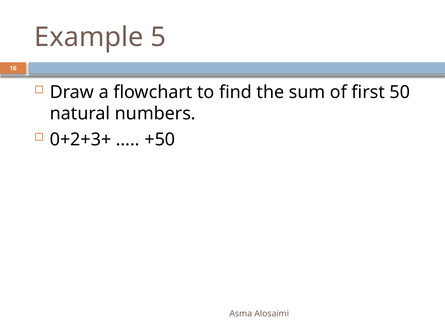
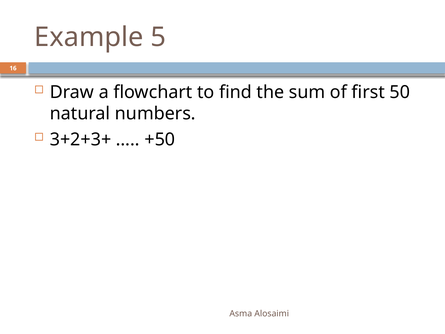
0+2+3+: 0+2+3+ -> 3+2+3+ (81, 139)
